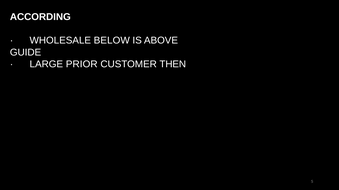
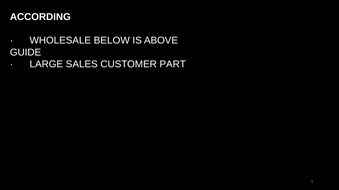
PRIOR: PRIOR -> SALES (82, 64)
THEN: THEN -> PART (173, 64)
